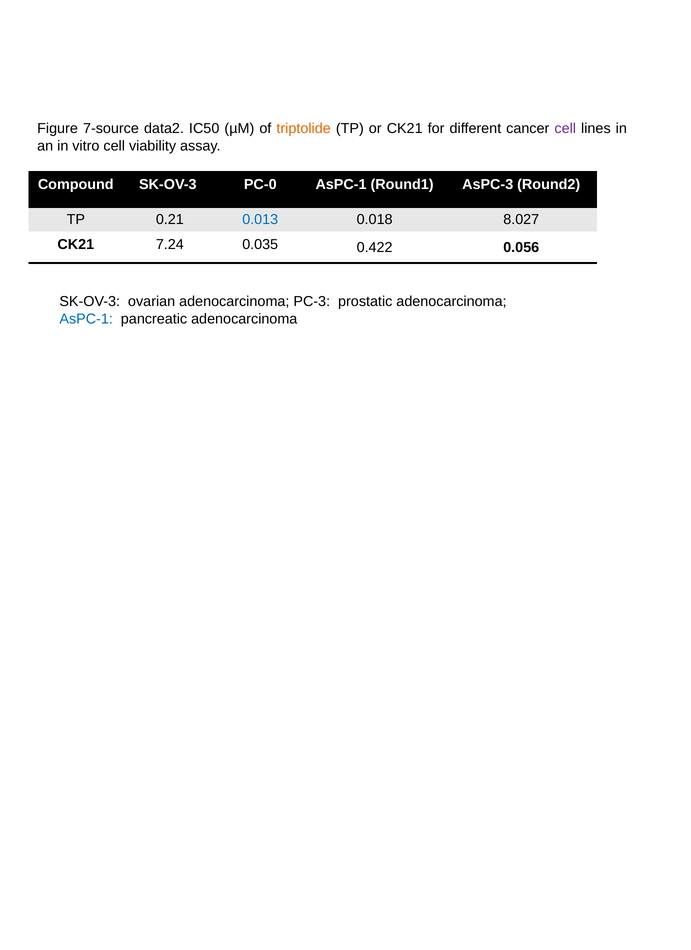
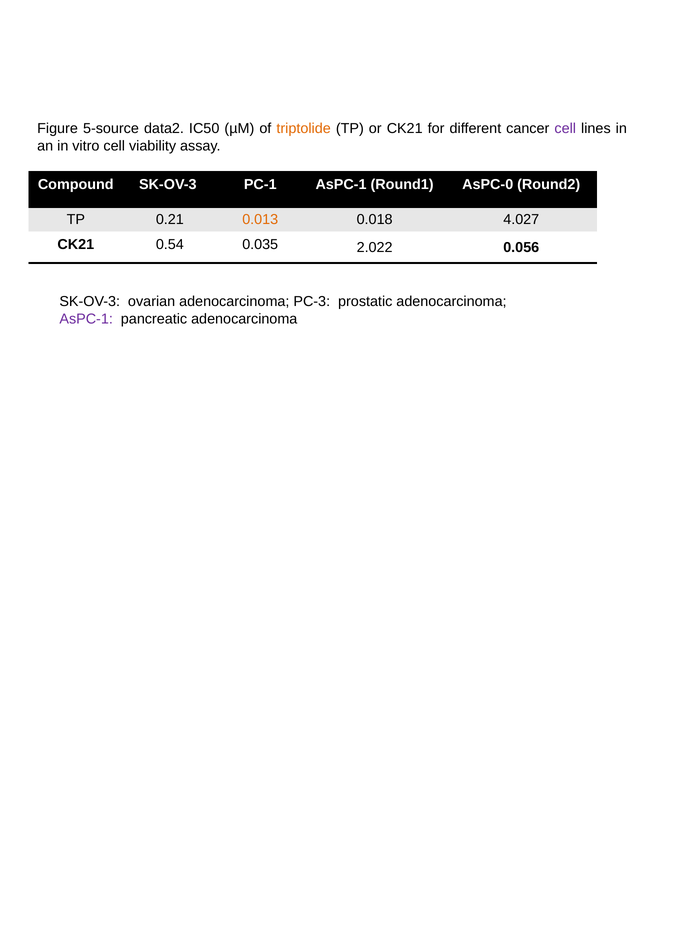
7-source: 7-source -> 5-source (111, 129)
PC-0: PC-0 -> PC-1 (260, 185)
AsPC-3: AsPC-3 -> AsPC-0 (488, 185)
0.013 colour: blue -> orange (260, 220)
8.027: 8.027 -> 4.027 (521, 220)
7.24: 7.24 -> 0.54 (170, 244)
0.422: 0.422 -> 2.022 (375, 248)
AsPC-1 colour: blue -> purple (86, 319)
